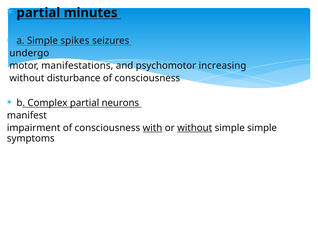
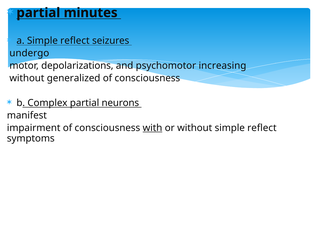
a Simple spikes: spikes -> reflect (75, 41)
manifestations: manifestations -> depolarizations (77, 65)
disturbance: disturbance -> generalized (74, 78)
without underline: present -> none (195, 128)
simple: simple -> reflect (262, 128)
